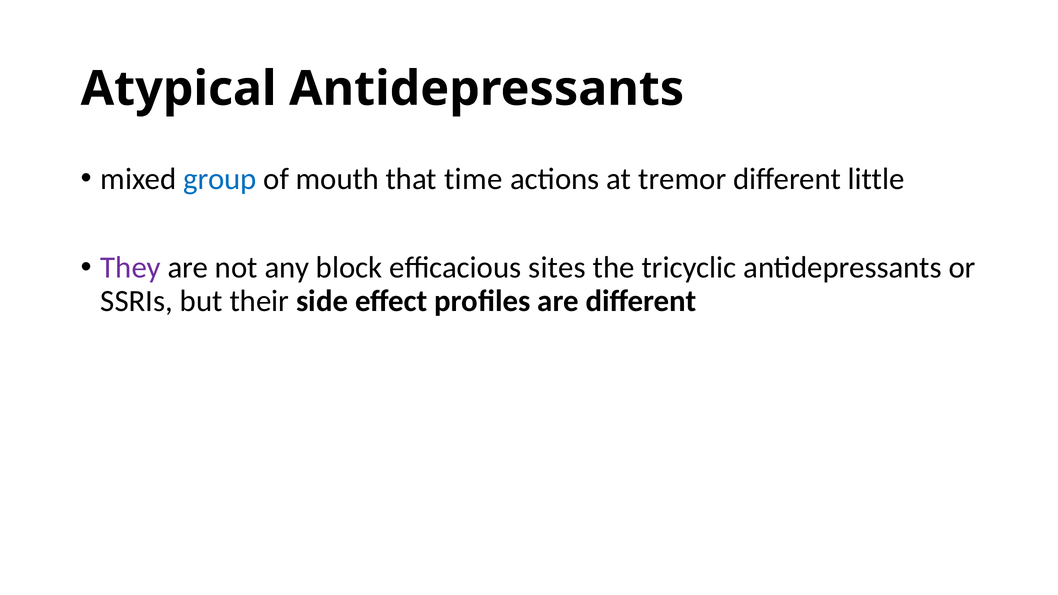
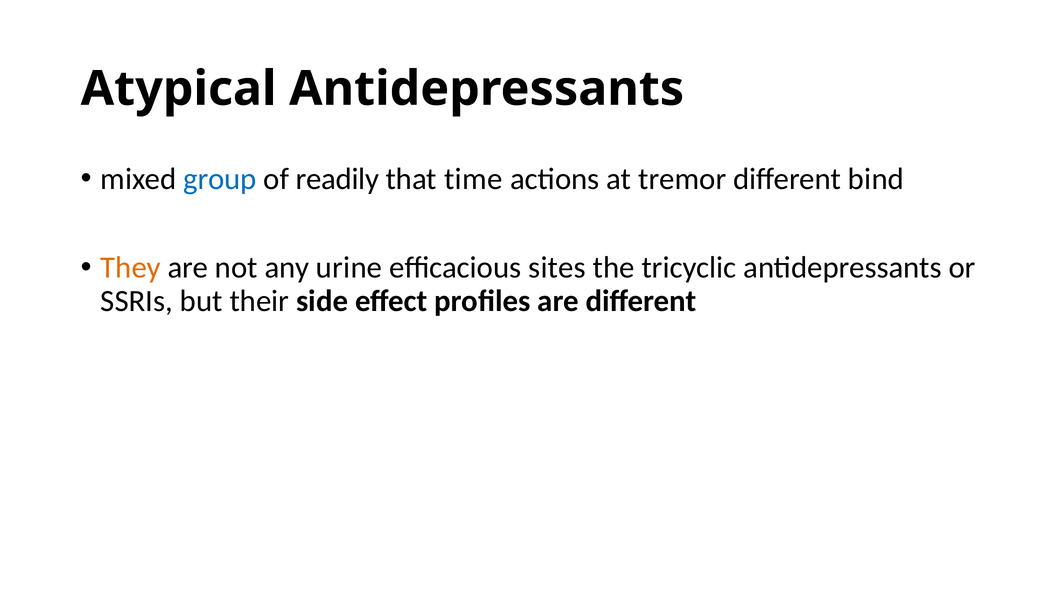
mouth: mouth -> readily (337, 179)
little: little -> bind (876, 179)
They colour: purple -> orange (131, 268)
block: block -> urine (349, 268)
